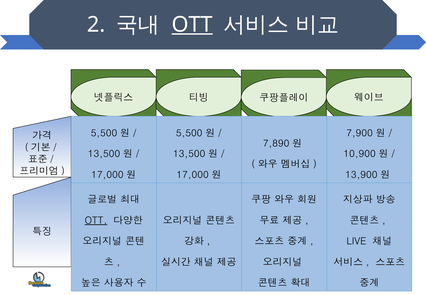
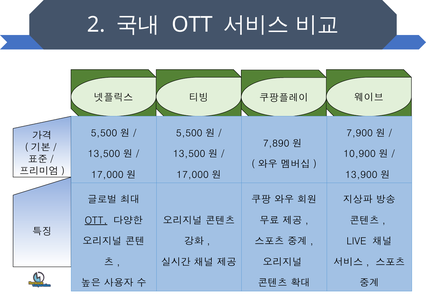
OTT underline: present -> none (192, 25)
